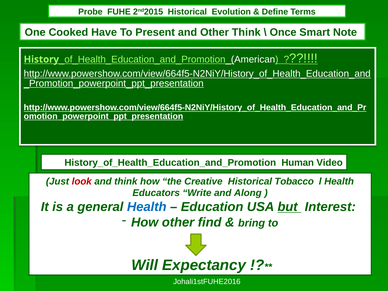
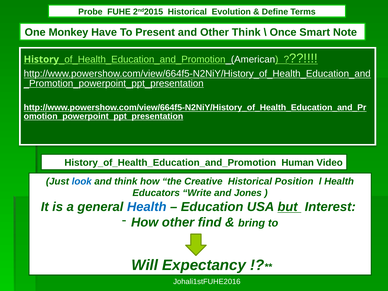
Cooked: Cooked -> Monkey (68, 32)
look colour: red -> blue (82, 181)
Tobacco: Tobacco -> Position (294, 181)
Along: Along -> Jones (248, 193)
